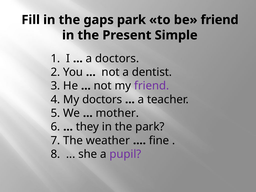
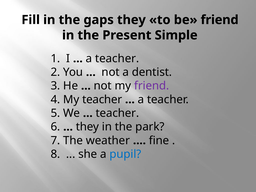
gaps park: park -> they (131, 20)
doctors: doctors -> teacher (117, 59)
My doctors: doctors -> teacher (102, 99)
mother: mother -> teacher (117, 113)
pupil colour: purple -> blue (125, 154)
